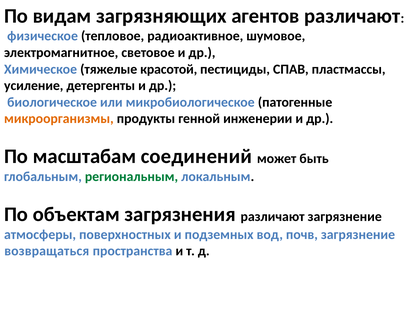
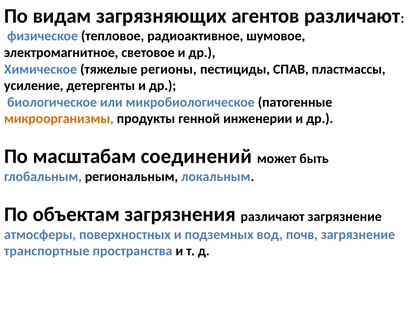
красотой: красотой -> регионы (169, 69)
региональным colour: green -> black (131, 176)
возвращаться: возвращаться -> транспортные (47, 251)
